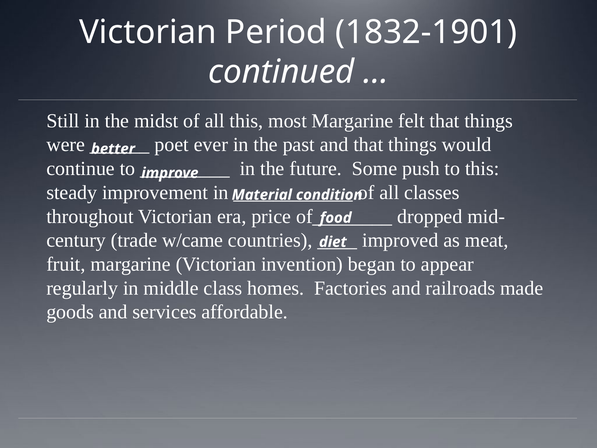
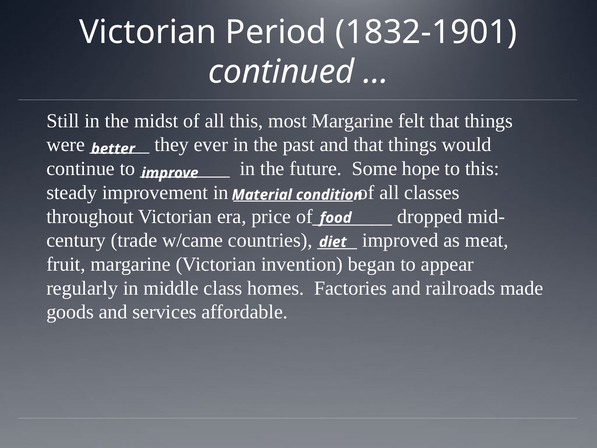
poet: poet -> they (172, 145)
push: push -> hope (421, 169)
